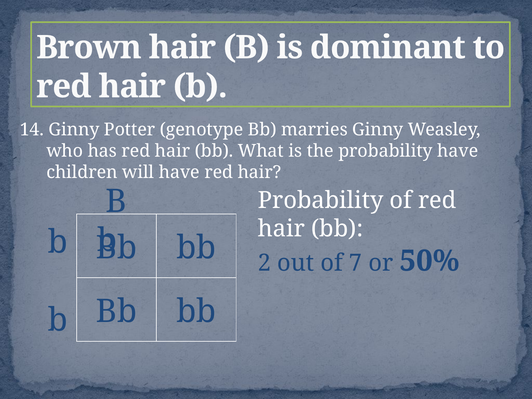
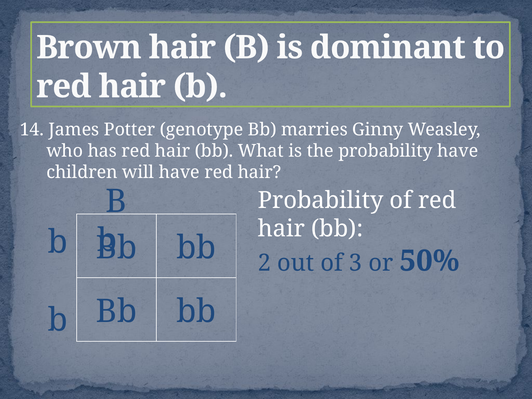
14 Ginny: Ginny -> James (74, 130)
7: 7 -> 3 (356, 263)
